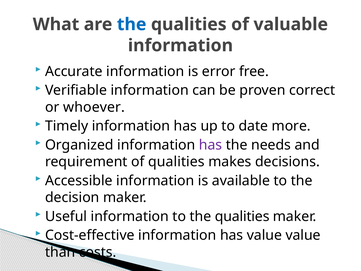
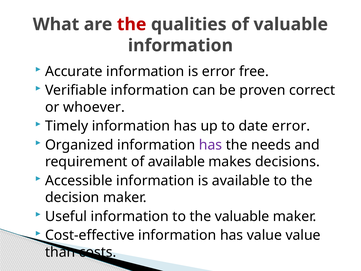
the colour: blue -> red (132, 24)
date more: more -> error (291, 126)
of qualities: qualities -> available (177, 162)
to the qualities: qualities -> valuable (242, 216)
